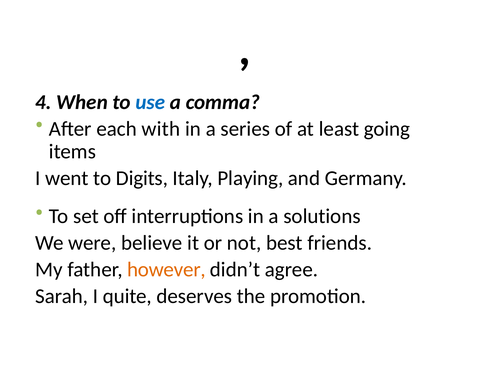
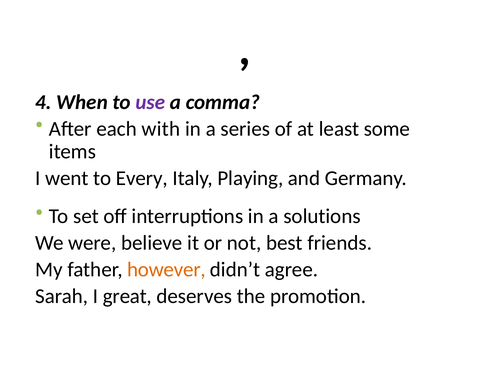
use colour: blue -> purple (150, 102)
going: going -> some (387, 129)
Digits: Digits -> Every (142, 178)
quite: quite -> great (127, 296)
